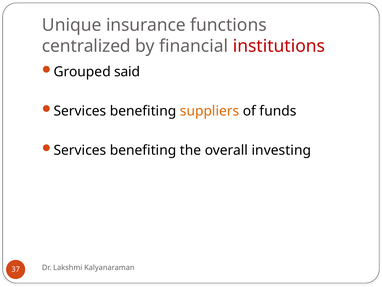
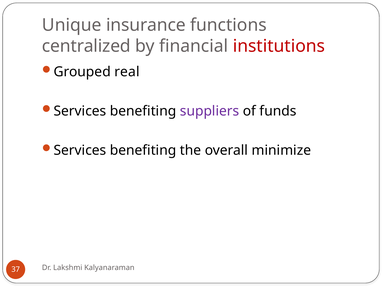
said: said -> real (127, 72)
suppliers colour: orange -> purple (210, 111)
investing: investing -> minimize (281, 150)
